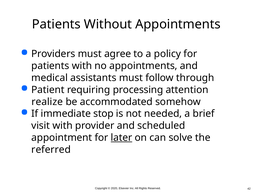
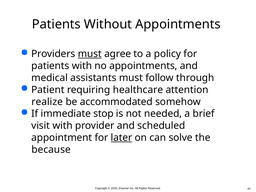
must underline: none -> present (90, 54)
processing: processing -> healthcare (138, 90)
referred: referred -> because (51, 150)
